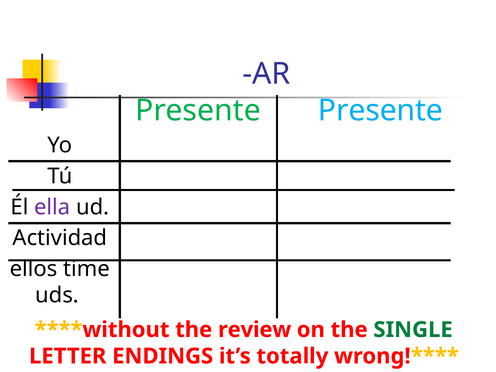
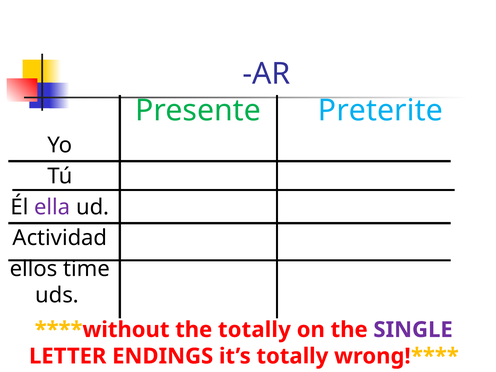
Presente Presente: Presente -> Preterite (380, 110)
the review: review -> totally (254, 330)
SINGLE colour: green -> purple (413, 330)
